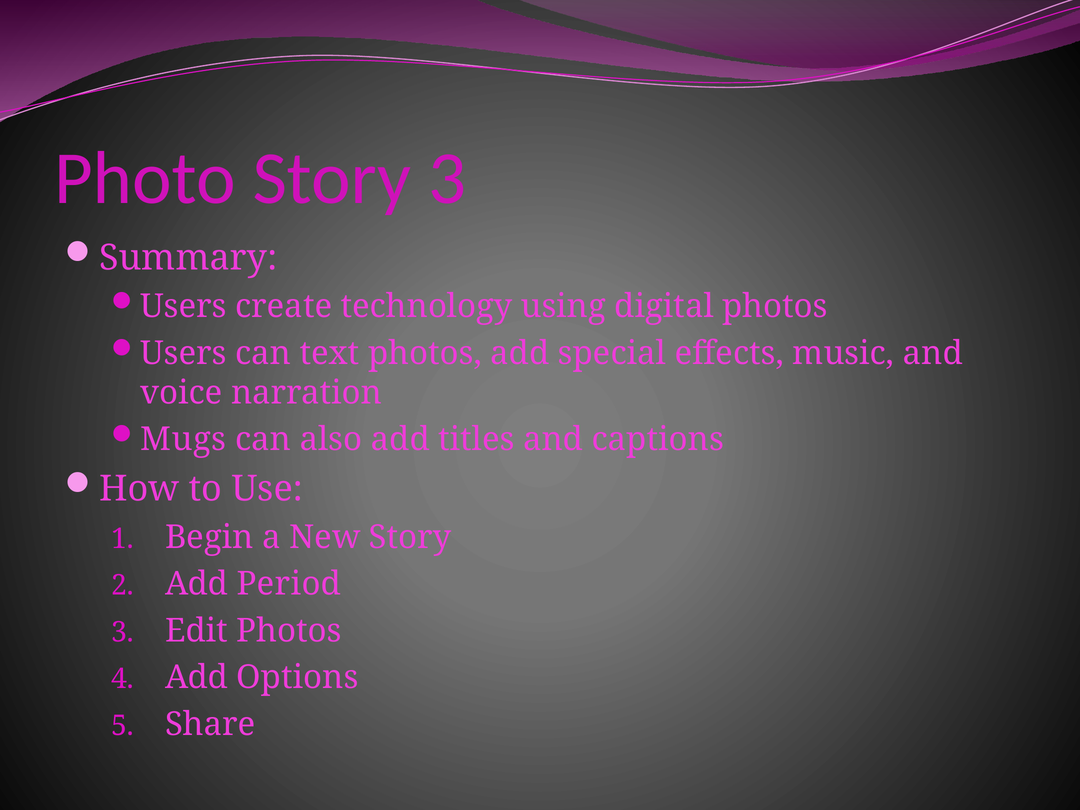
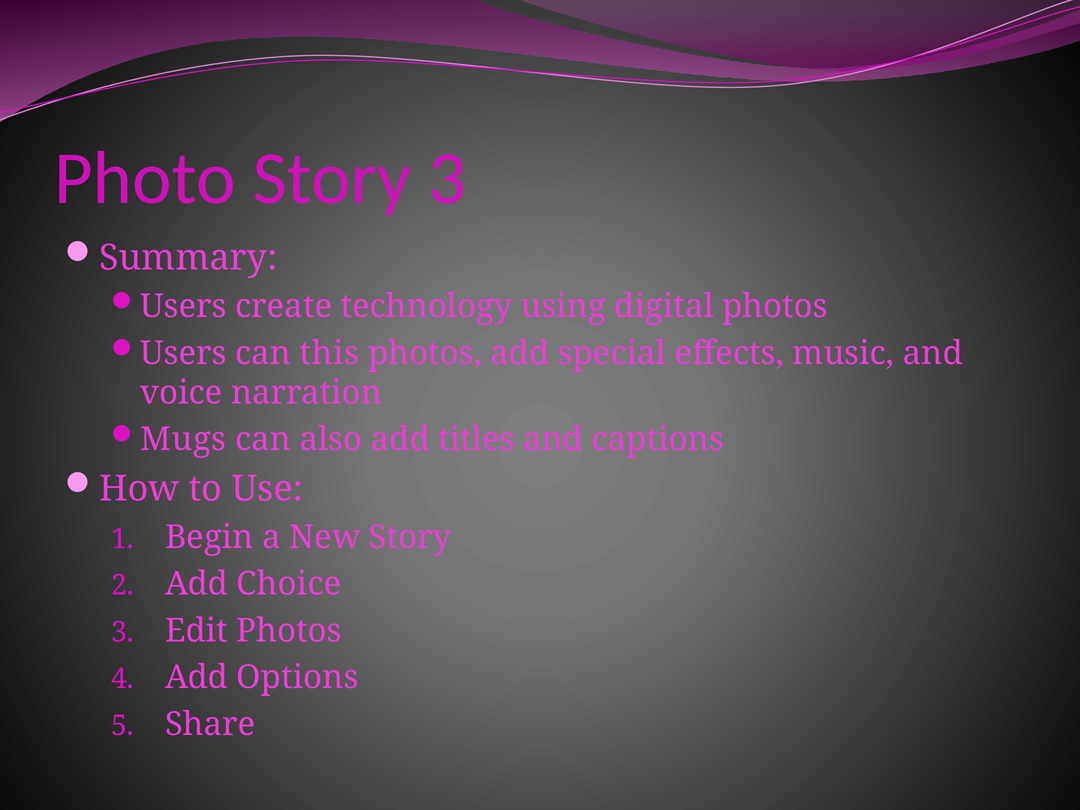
text: text -> this (329, 353)
Period: Period -> Choice (289, 584)
